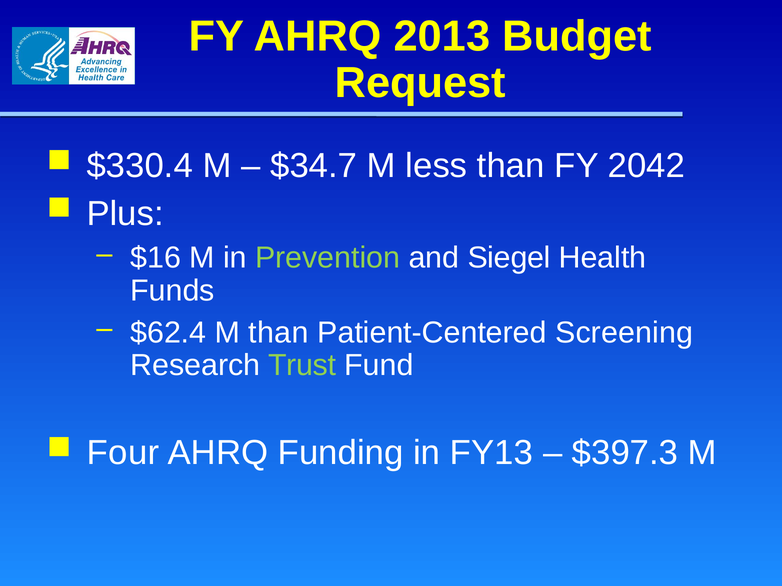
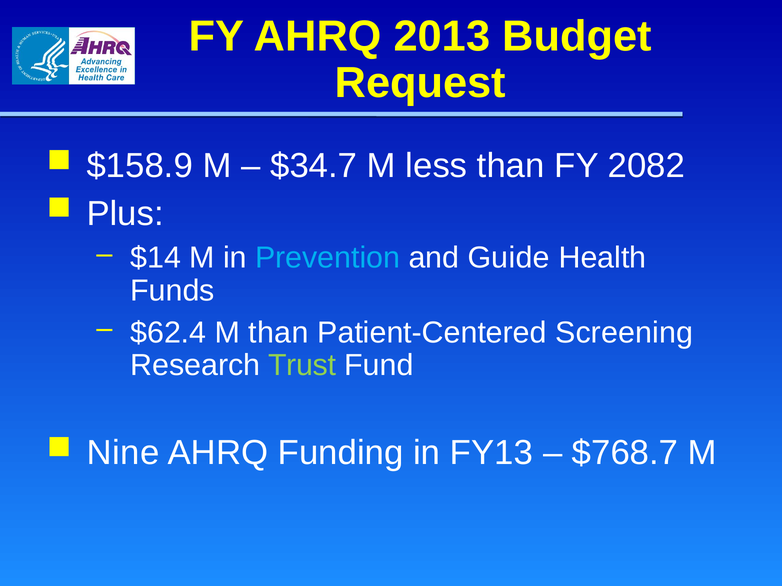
$330.4: $330.4 -> $158.9 (140, 166)
2042: 2042 -> 2082 (646, 166)
$16: $16 -> $14 (156, 258)
Prevention colour: light green -> light blue (328, 258)
Siegel: Siegel -> Guide (509, 258)
Four: Four -> Nine (123, 453)
$397.3: $397.3 -> $768.7 (625, 453)
